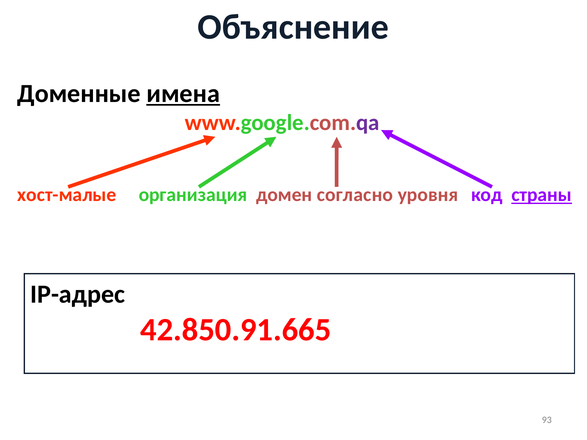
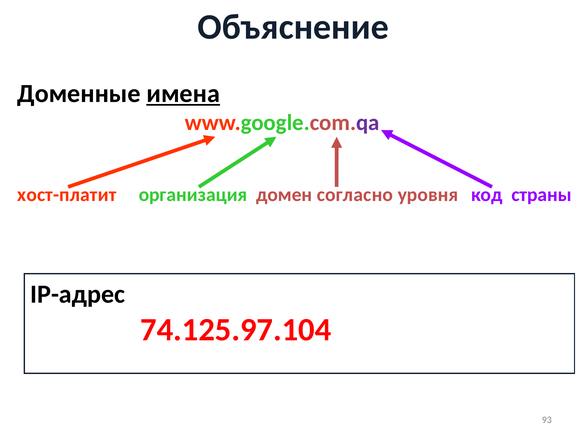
хост-малые: хост-малые -> хост-платит (67, 195)
страны underline: present -> none (542, 195)
42.850.91.665: 42.850.91.665 -> 74.125.97.104 (236, 330)
